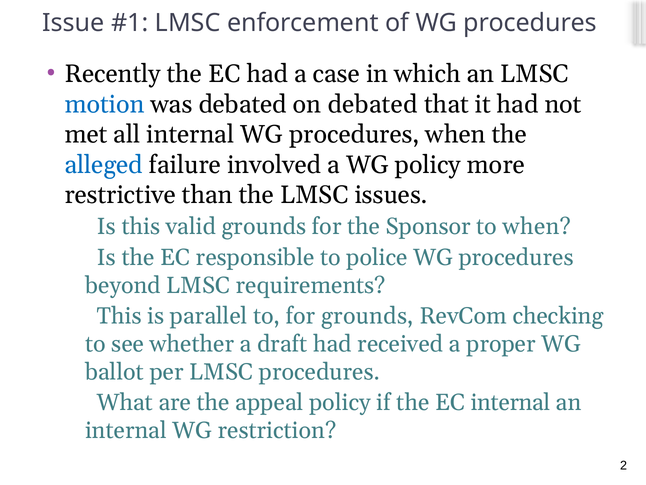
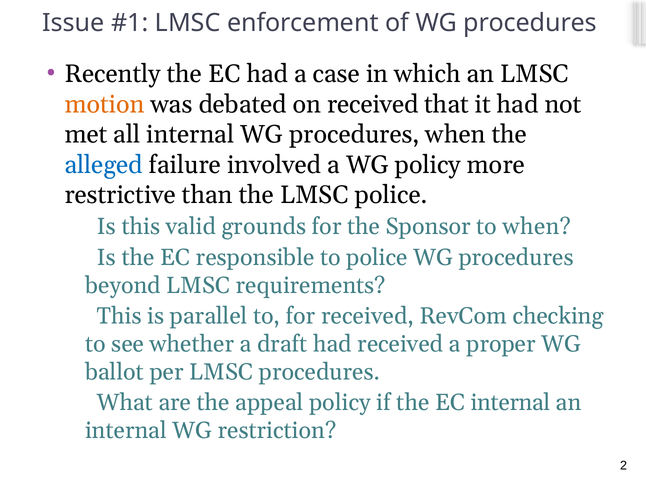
motion colour: blue -> orange (105, 104)
on debated: debated -> received (373, 104)
LMSC issues: issues -> police (391, 195)
for grounds: grounds -> received (367, 316)
